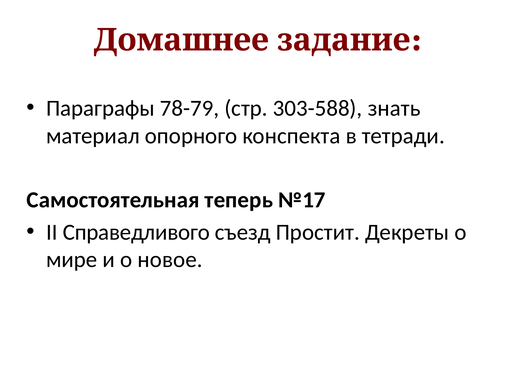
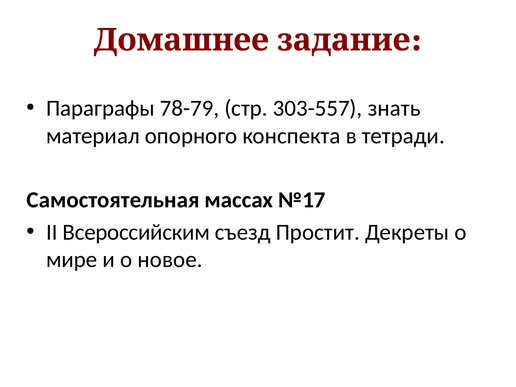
303-588: 303-588 -> 303-557 (318, 108)
теперь: теперь -> массах (239, 200)
Справедливого: Справедливого -> Всероссийским (136, 232)
